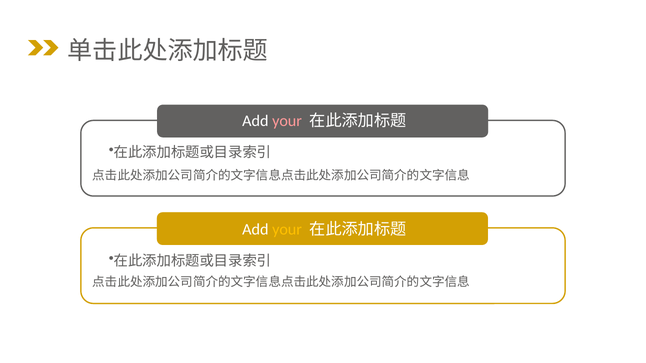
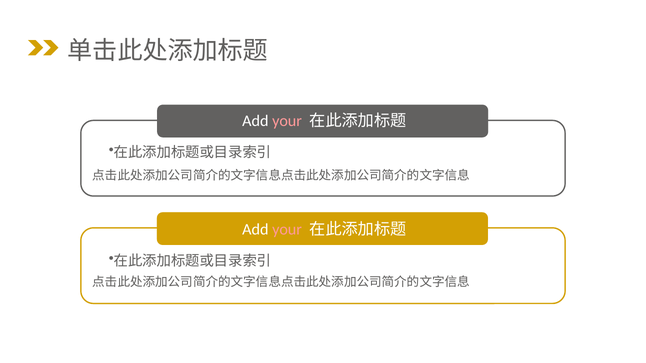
your colour: yellow -> pink (287, 229)
